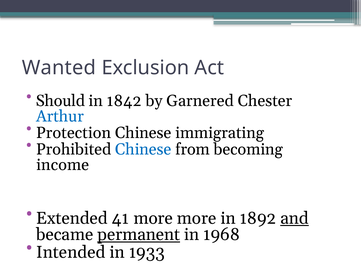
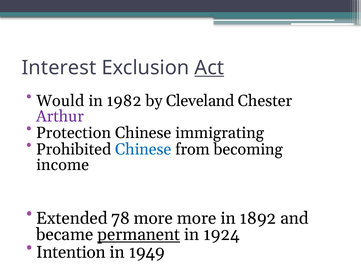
Wanted: Wanted -> Interest (59, 68)
Act underline: none -> present (209, 68)
Should: Should -> Would (60, 101)
1842: 1842 -> 1982 (124, 101)
Garnered: Garnered -> Cleveland (200, 101)
Arthur colour: blue -> purple (60, 116)
41: 41 -> 78 (121, 218)
and underline: present -> none (295, 218)
1968: 1968 -> 1924 (222, 234)
Intended: Intended -> Intention (71, 252)
1933: 1933 -> 1949 (147, 252)
